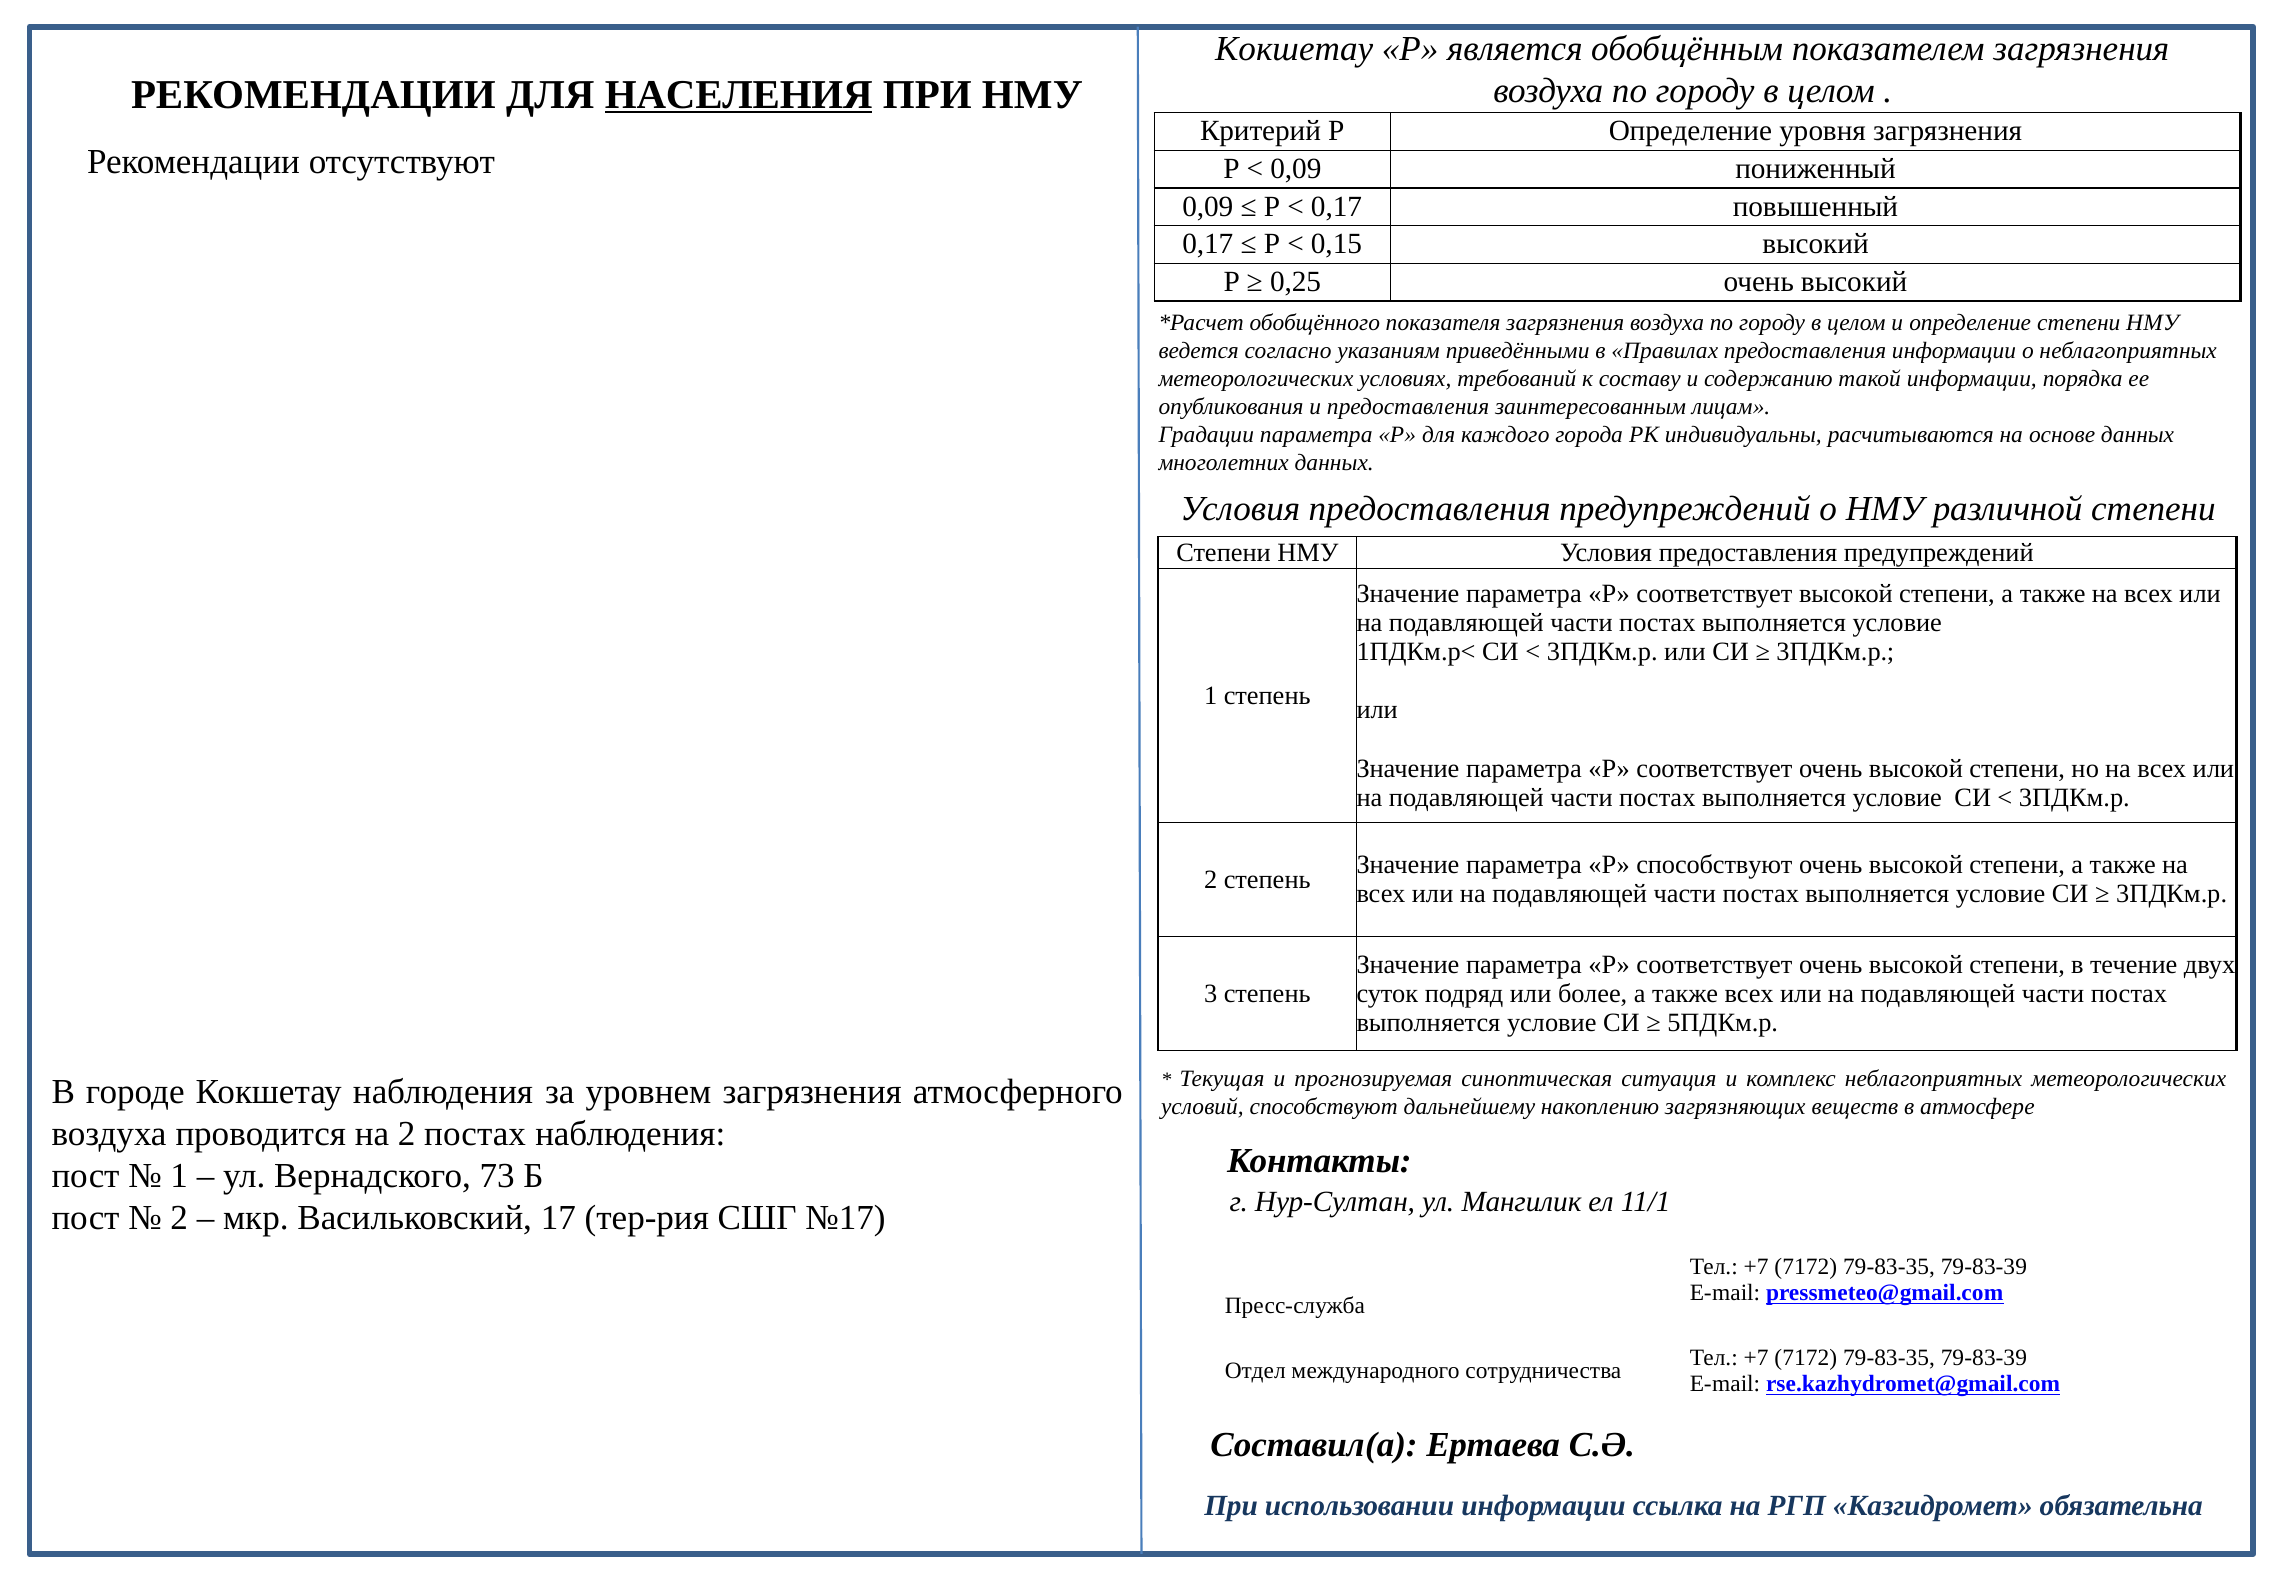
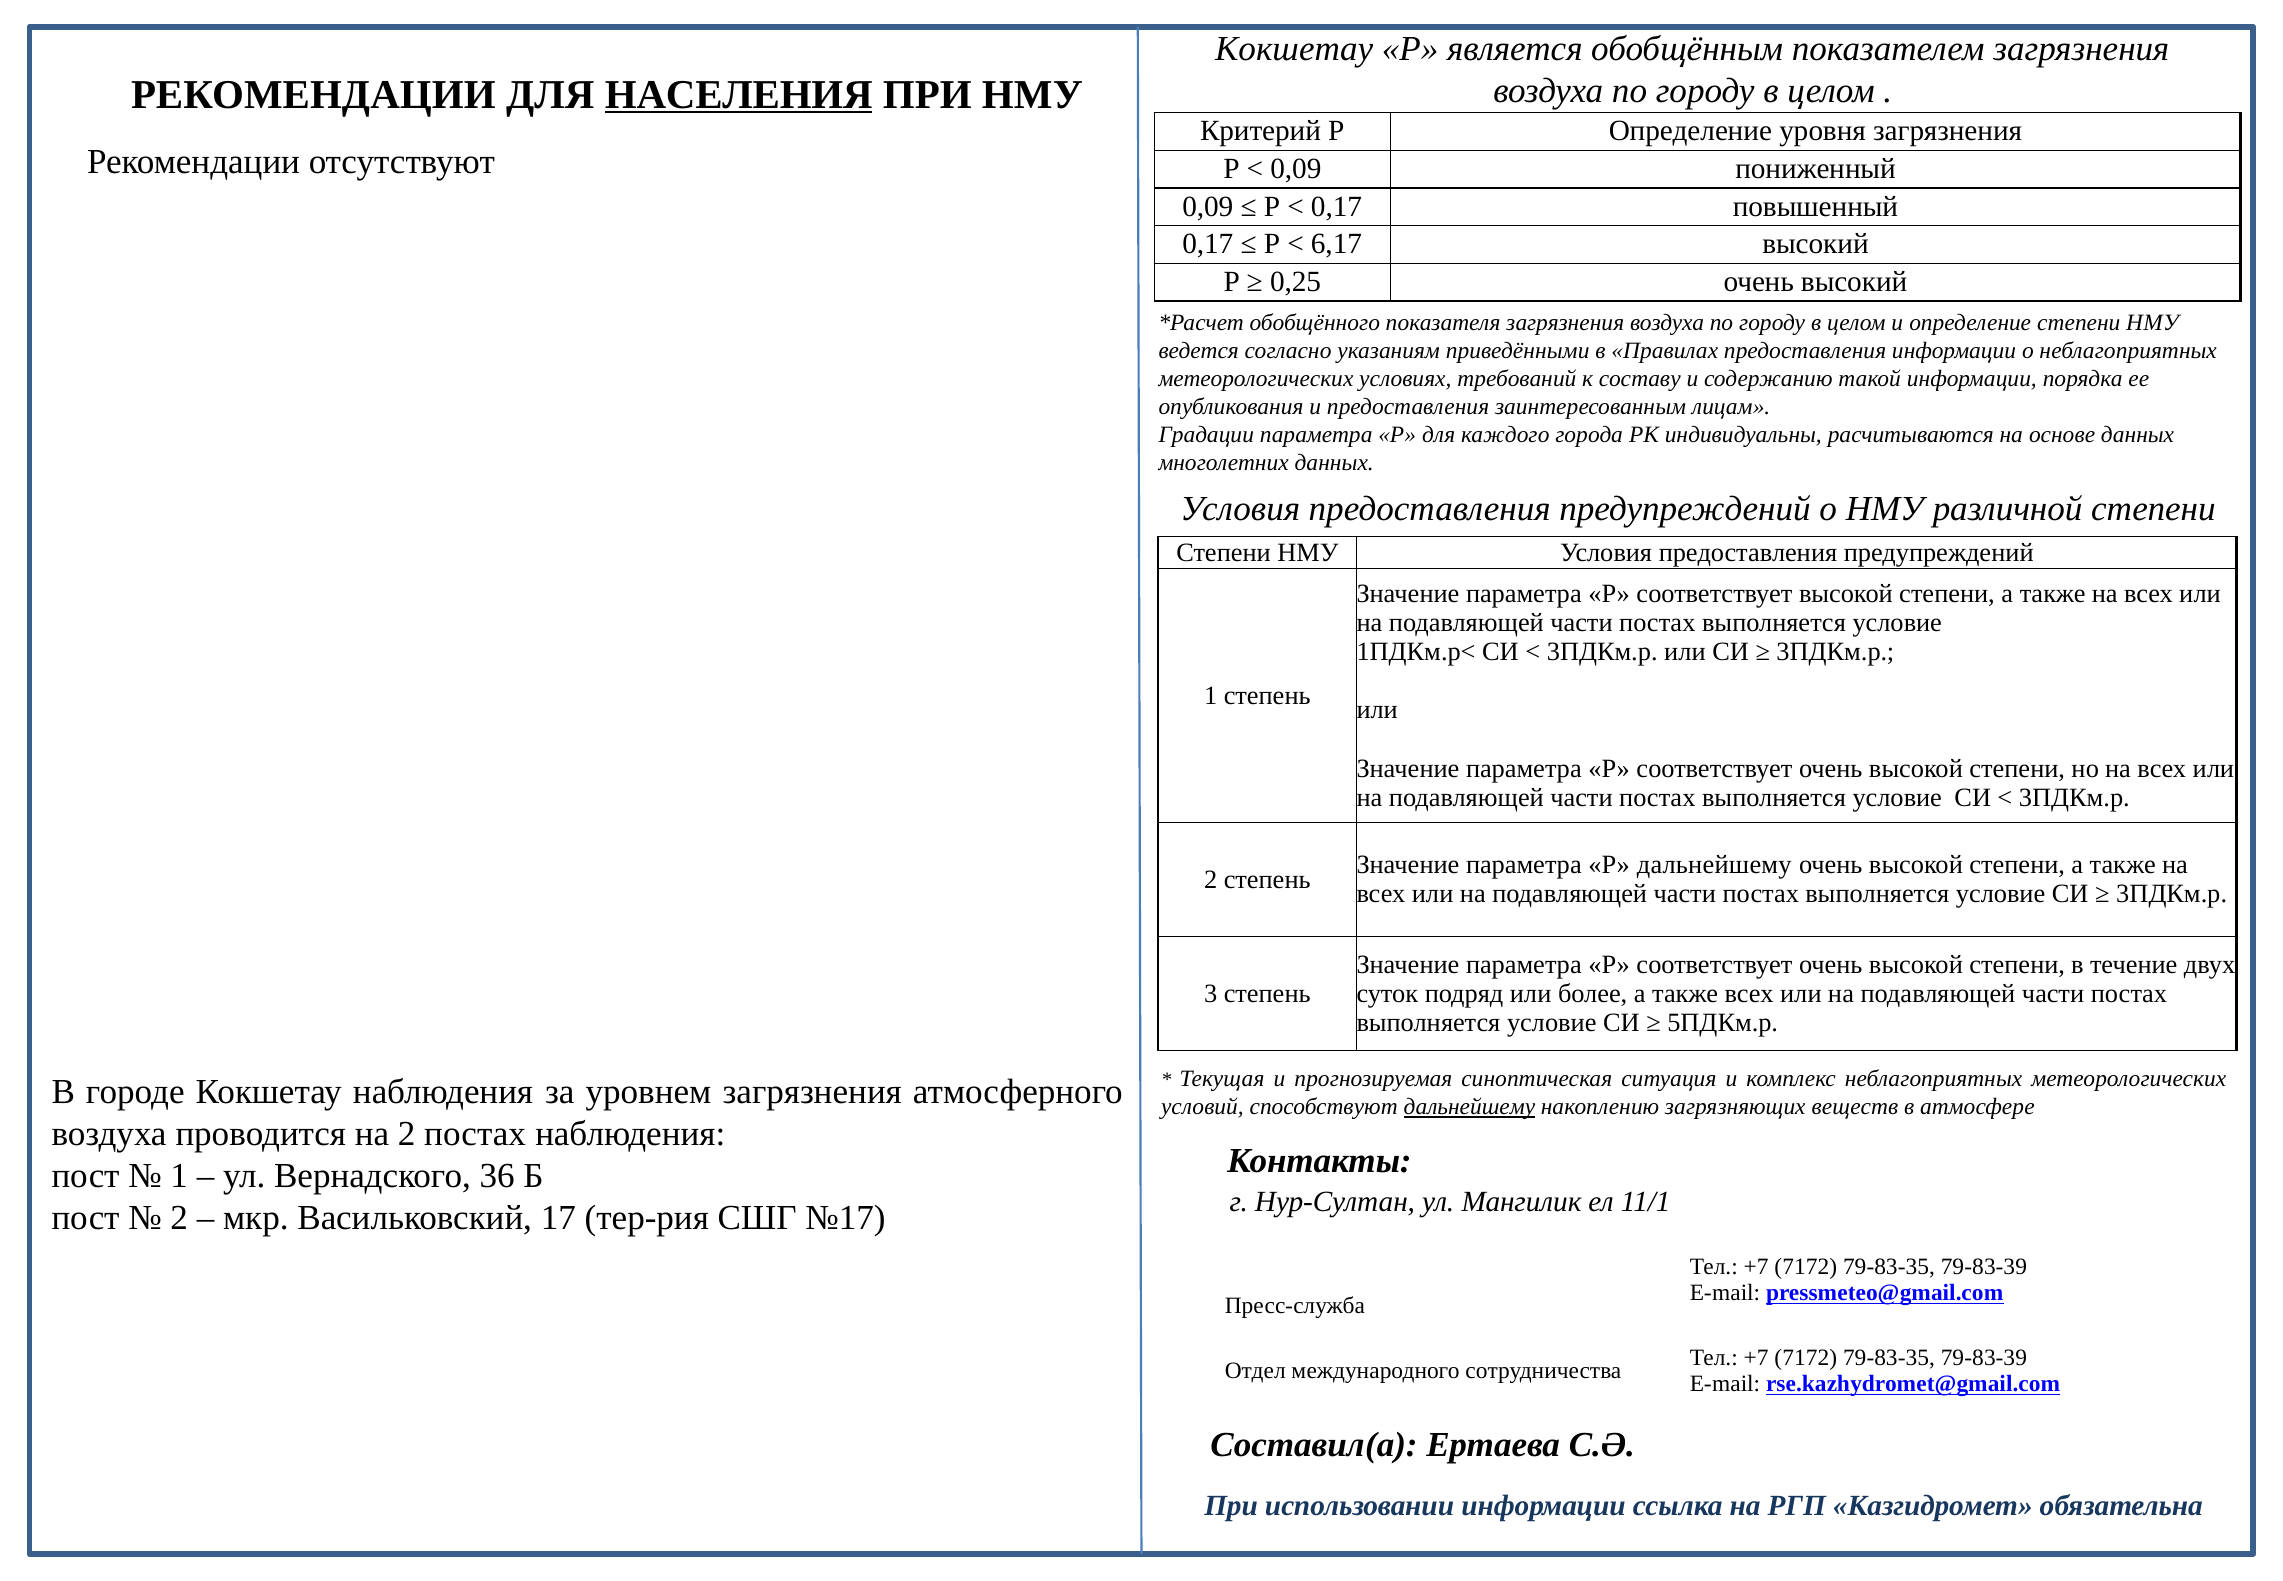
0,15: 0,15 -> 6,17 (1336, 244)
Р способствуют: способствуют -> дальнейшему (1714, 865)
дальнейшему underline: none -> present (1469, 1106)
73: 73 -> 36 (497, 1176)
